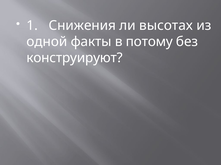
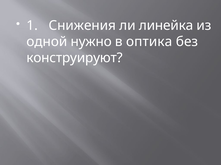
высотах: высотах -> линейка (166, 26)
факты: факты -> нужно (91, 42)
потому: потому -> оптика (149, 42)
